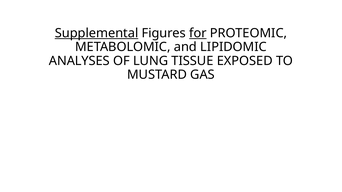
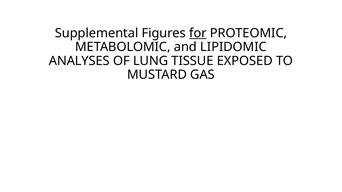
Supplemental underline: present -> none (97, 33)
